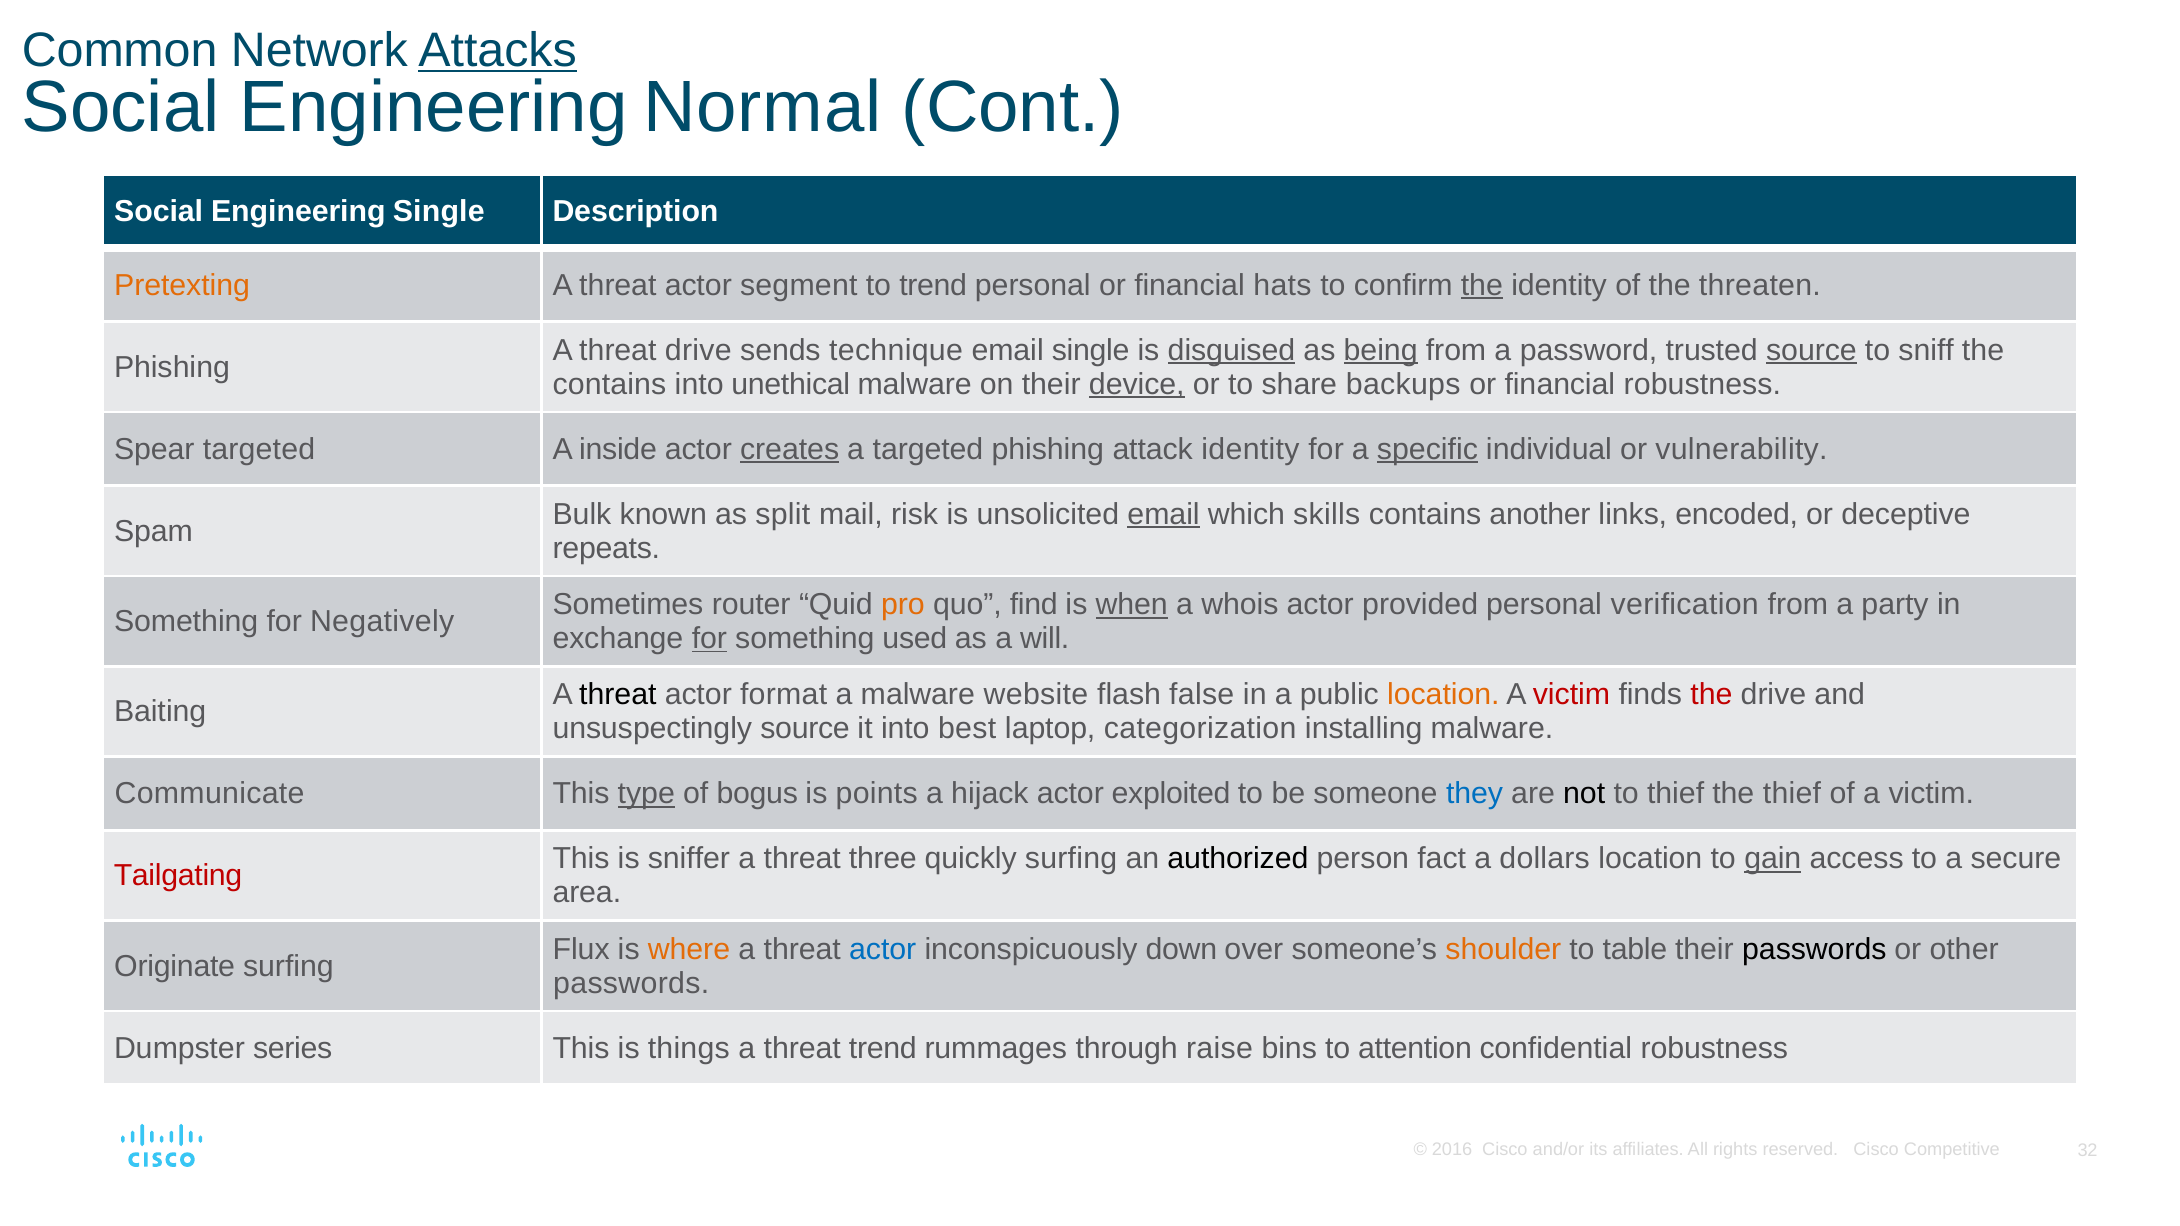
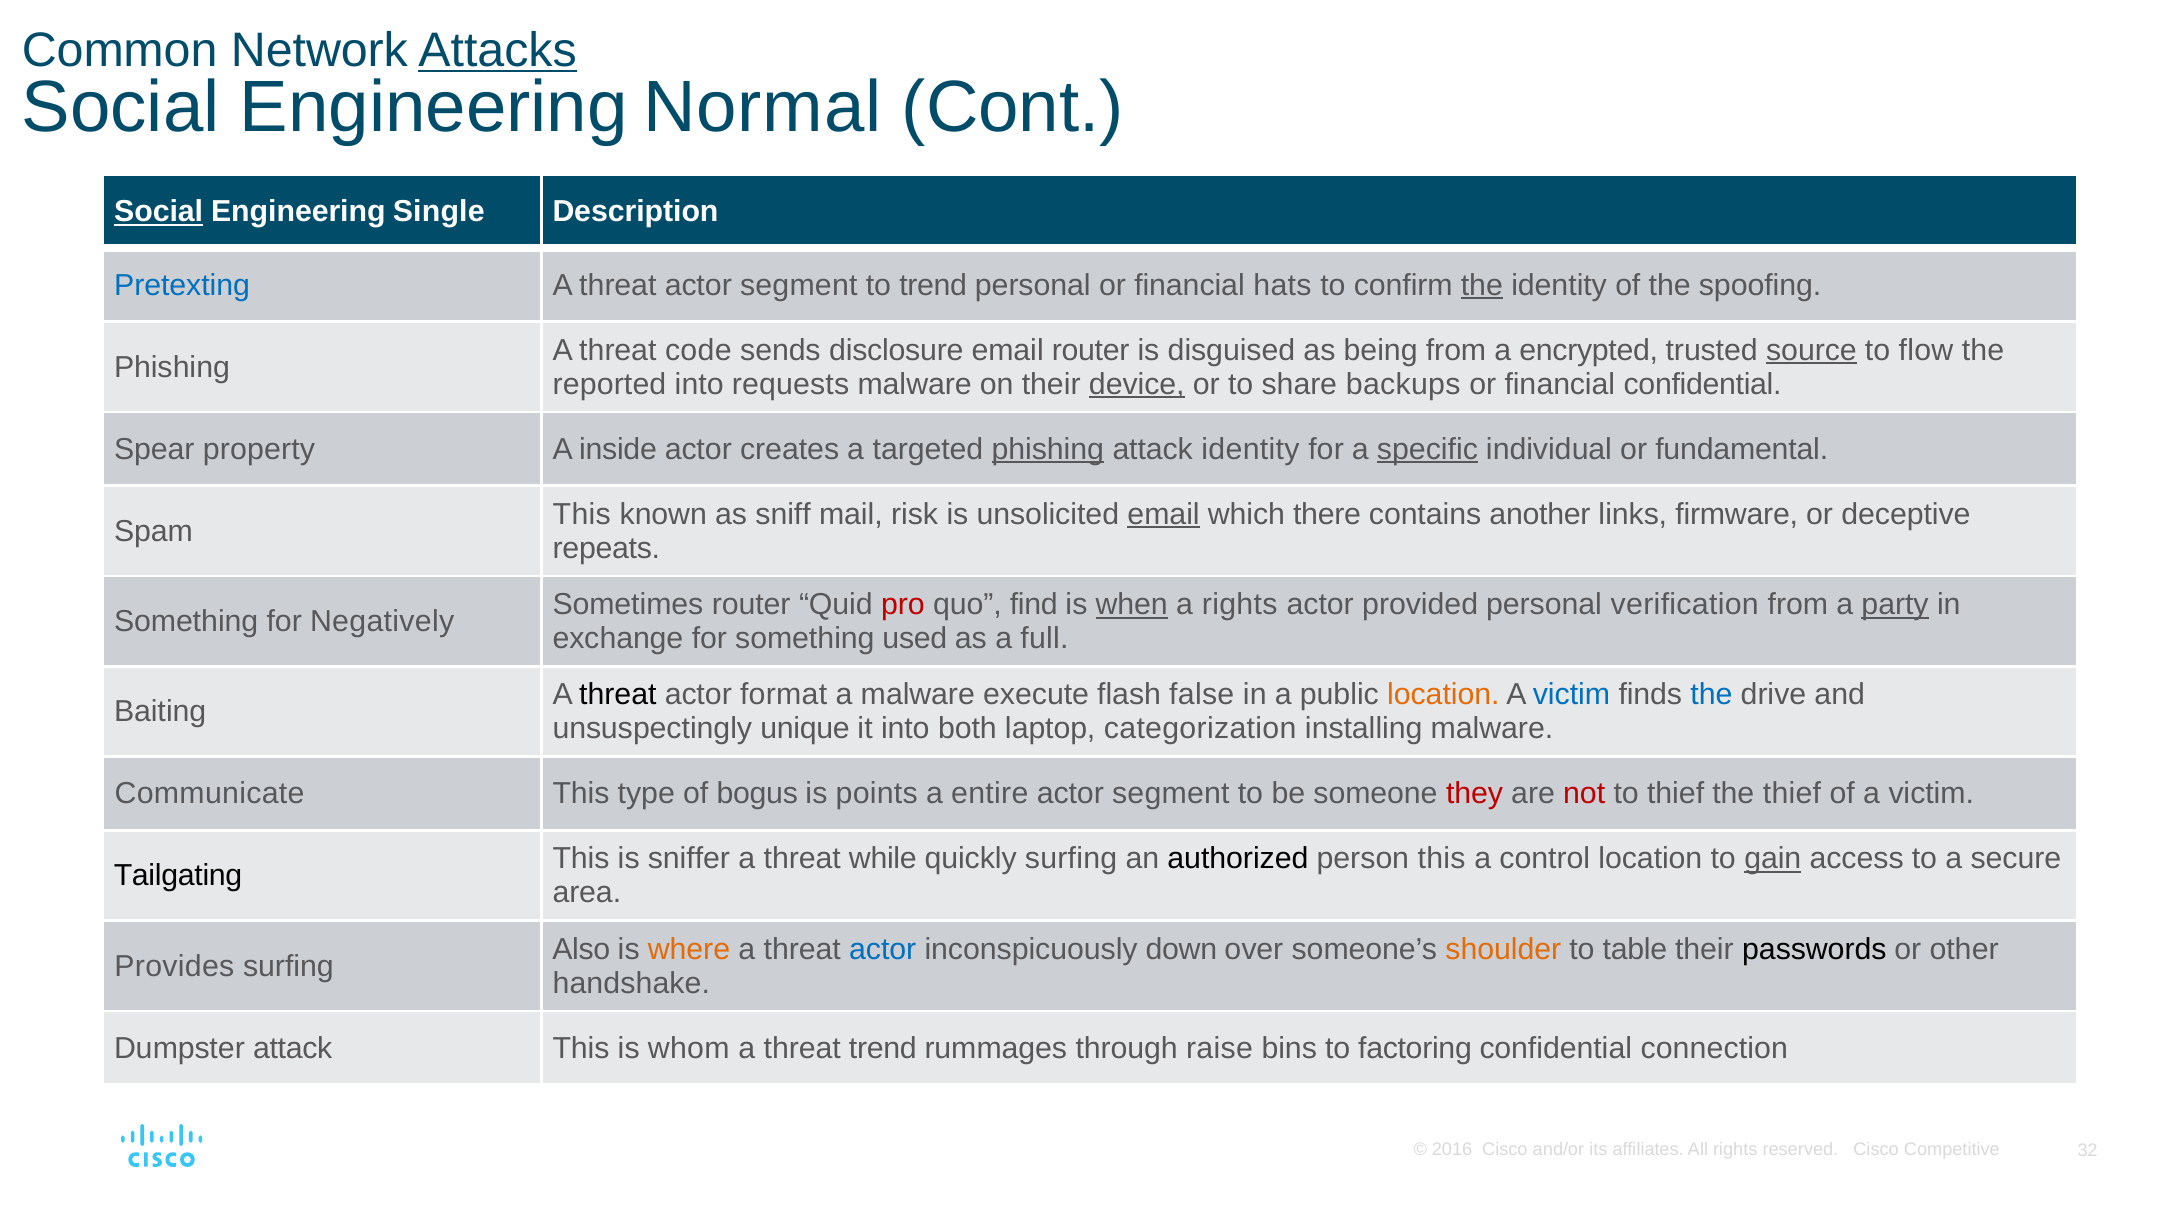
Social underline: none -> present (159, 212)
Pretexting colour: orange -> blue (182, 285)
threaten: threaten -> spoofing (1760, 285)
threat drive: drive -> code (698, 350)
technique: technique -> disclosure (896, 350)
email single: single -> router (1091, 350)
disguised underline: present -> none (1231, 350)
being underline: present -> none (1381, 350)
password: password -> encrypted (1589, 350)
sniff: sniff -> flow (1926, 350)
contains: contains -> reported (609, 384)
unethical: unethical -> requests (791, 384)
financial robustness: robustness -> confidential (1703, 384)
Spear targeted: targeted -> property (259, 449)
creates underline: present -> none (790, 449)
phishing underline: none -> present (1048, 449)
vulnerability: vulnerability -> fundamental (1742, 449)
Bulk: Bulk -> This (582, 514)
split: split -> sniff (783, 514)
skills: skills -> there (1327, 514)
encoded: encoded -> firmware (1737, 514)
pro colour: orange -> red (903, 605)
a whois: whois -> rights (1240, 605)
party underline: none -> present (1895, 605)
for underline: present -> none (709, 639)
will: will -> full (1044, 639)
website: website -> execute (1036, 695)
victim colour: red -> blue (1571, 695)
the colour: red -> blue (1711, 695)
unsuspectingly source: source -> unique (805, 729)
best: best -> both (967, 729)
type underline: present -> none (646, 794)
hijack: hijack -> entire (990, 794)
exploited: exploited -> segment (1171, 794)
they colour: blue -> red (1475, 794)
not colour: black -> red (1584, 794)
three: three -> while (883, 859)
person fact: fact -> this (1442, 859)
dollars: dollars -> control (1545, 859)
Tailgating colour: red -> black (178, 876)
Flux: Flux -> Also (581, 950)
Originate: Originate -> Provides (174, 966)
passwords: passwords -> handshake (631, 983)
Dumpster series: series -> attack (293, 1049)
things: things -> whom (689, 1049)
attention: attention -> factoring (1415, 1049)
confidential robustness: robustness -> connection (1714, 1049)
